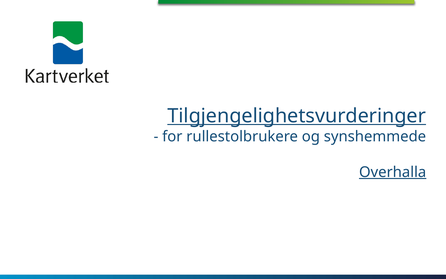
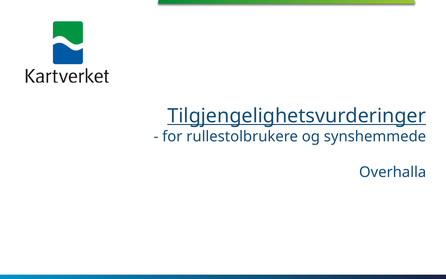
Overhalla underline: present -> none (393, 172)
